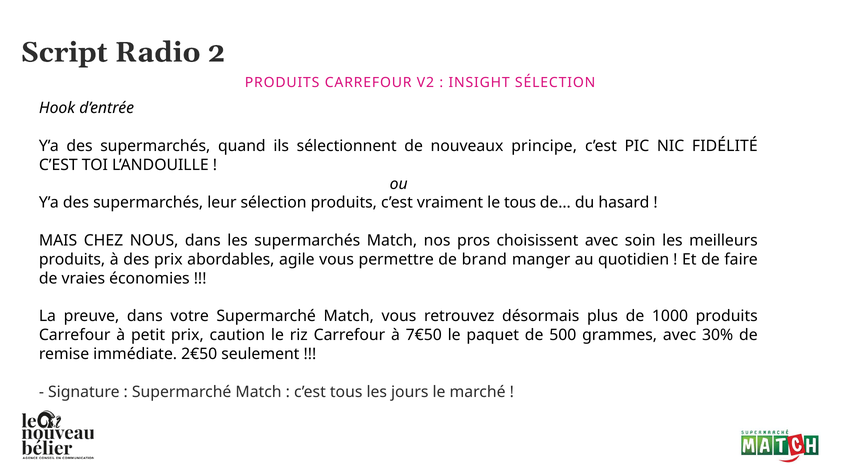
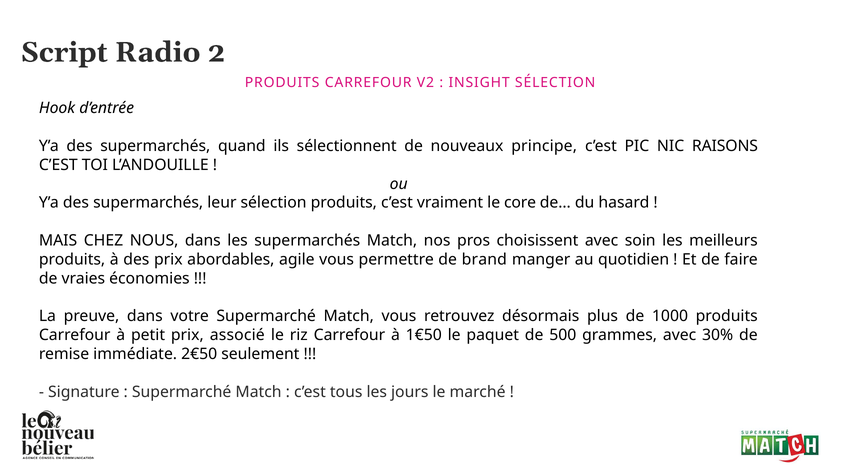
FIDÉLITÉ: FIDÉLITÉ -> RAISONS (725, 146)
le tous: tous -> core (520, 203)
caution: caution -> associé (237, 335)
7€50: 7€50 -> 1€50 (424, 335)
